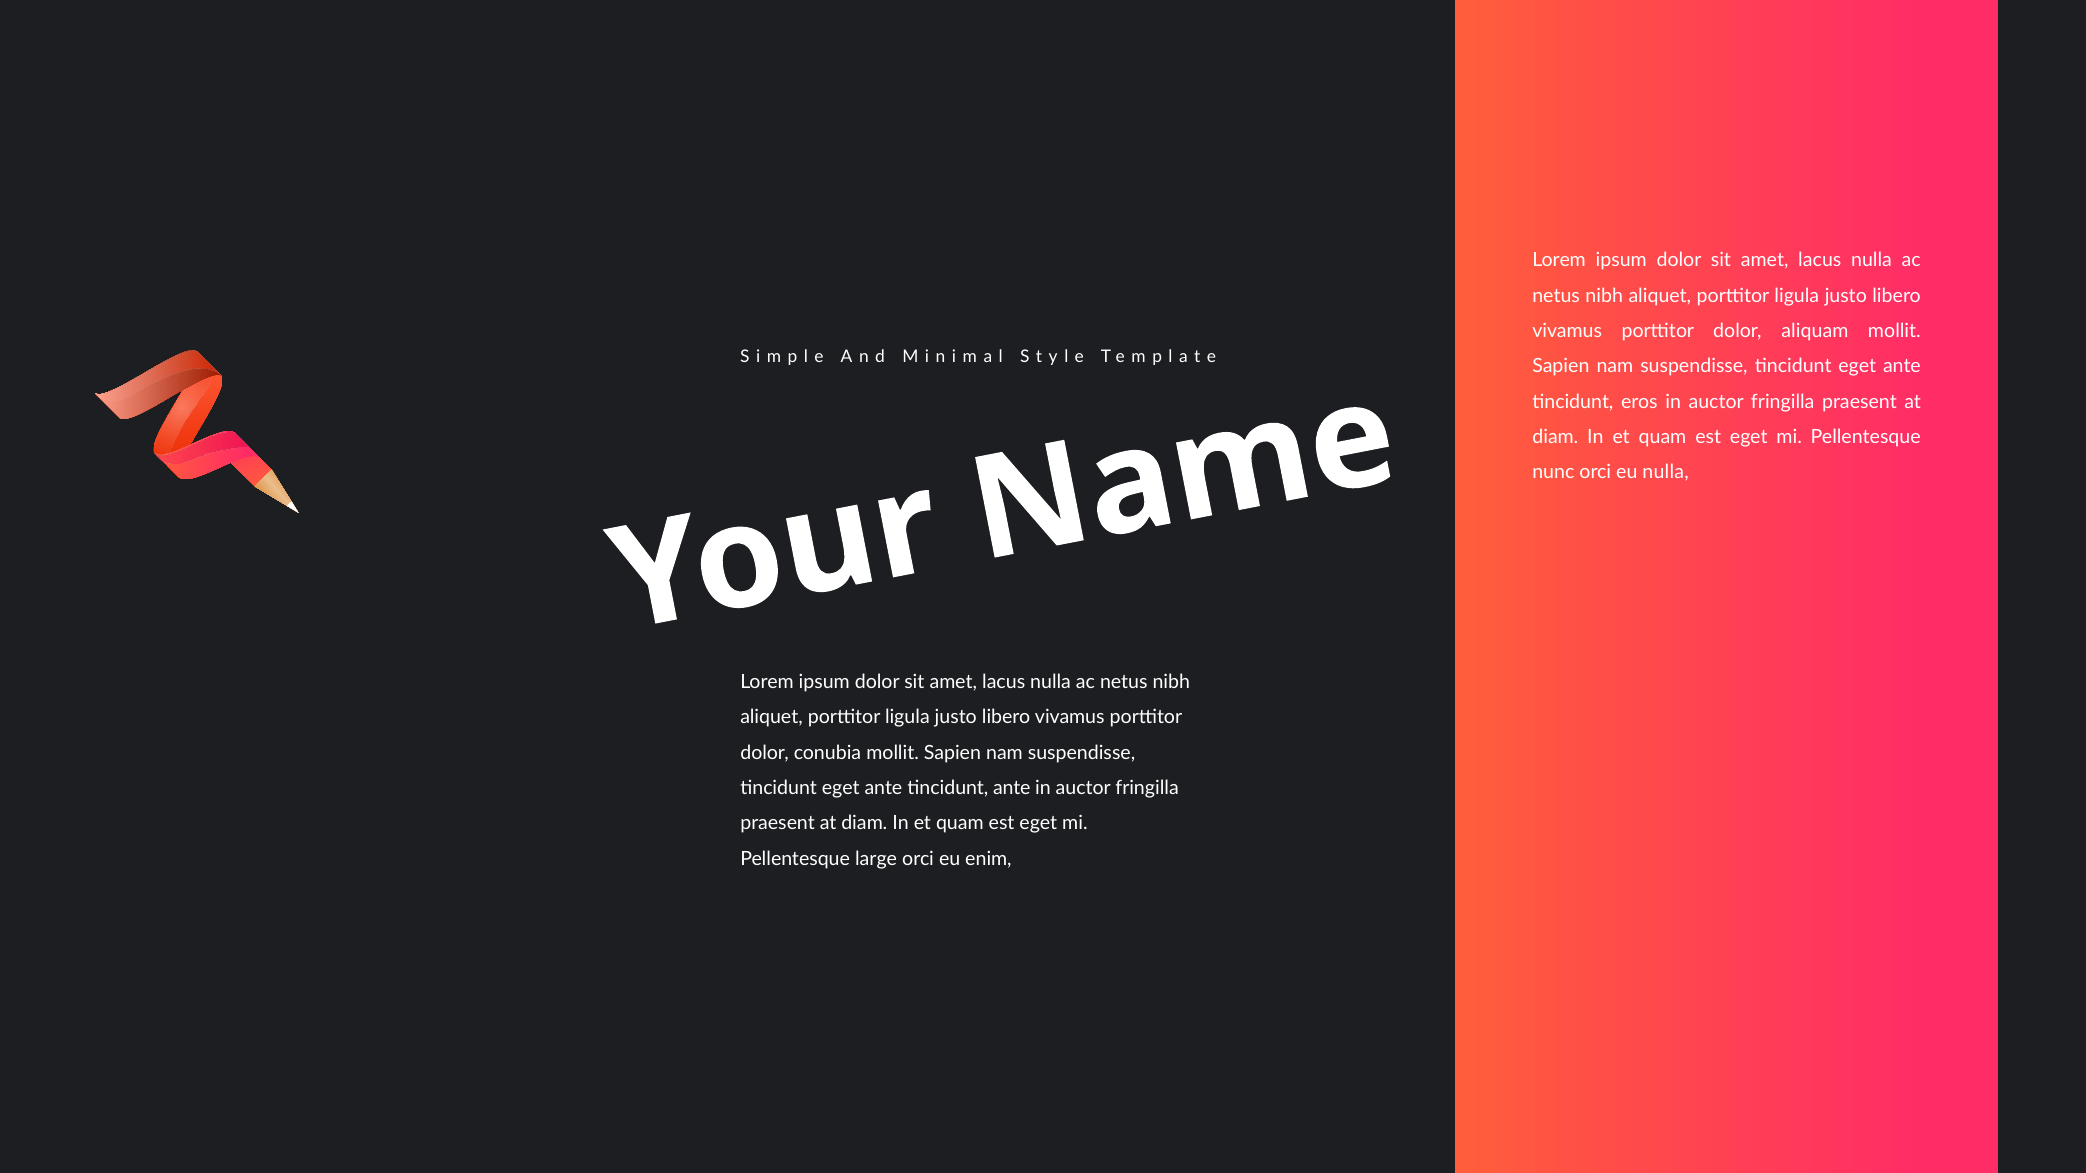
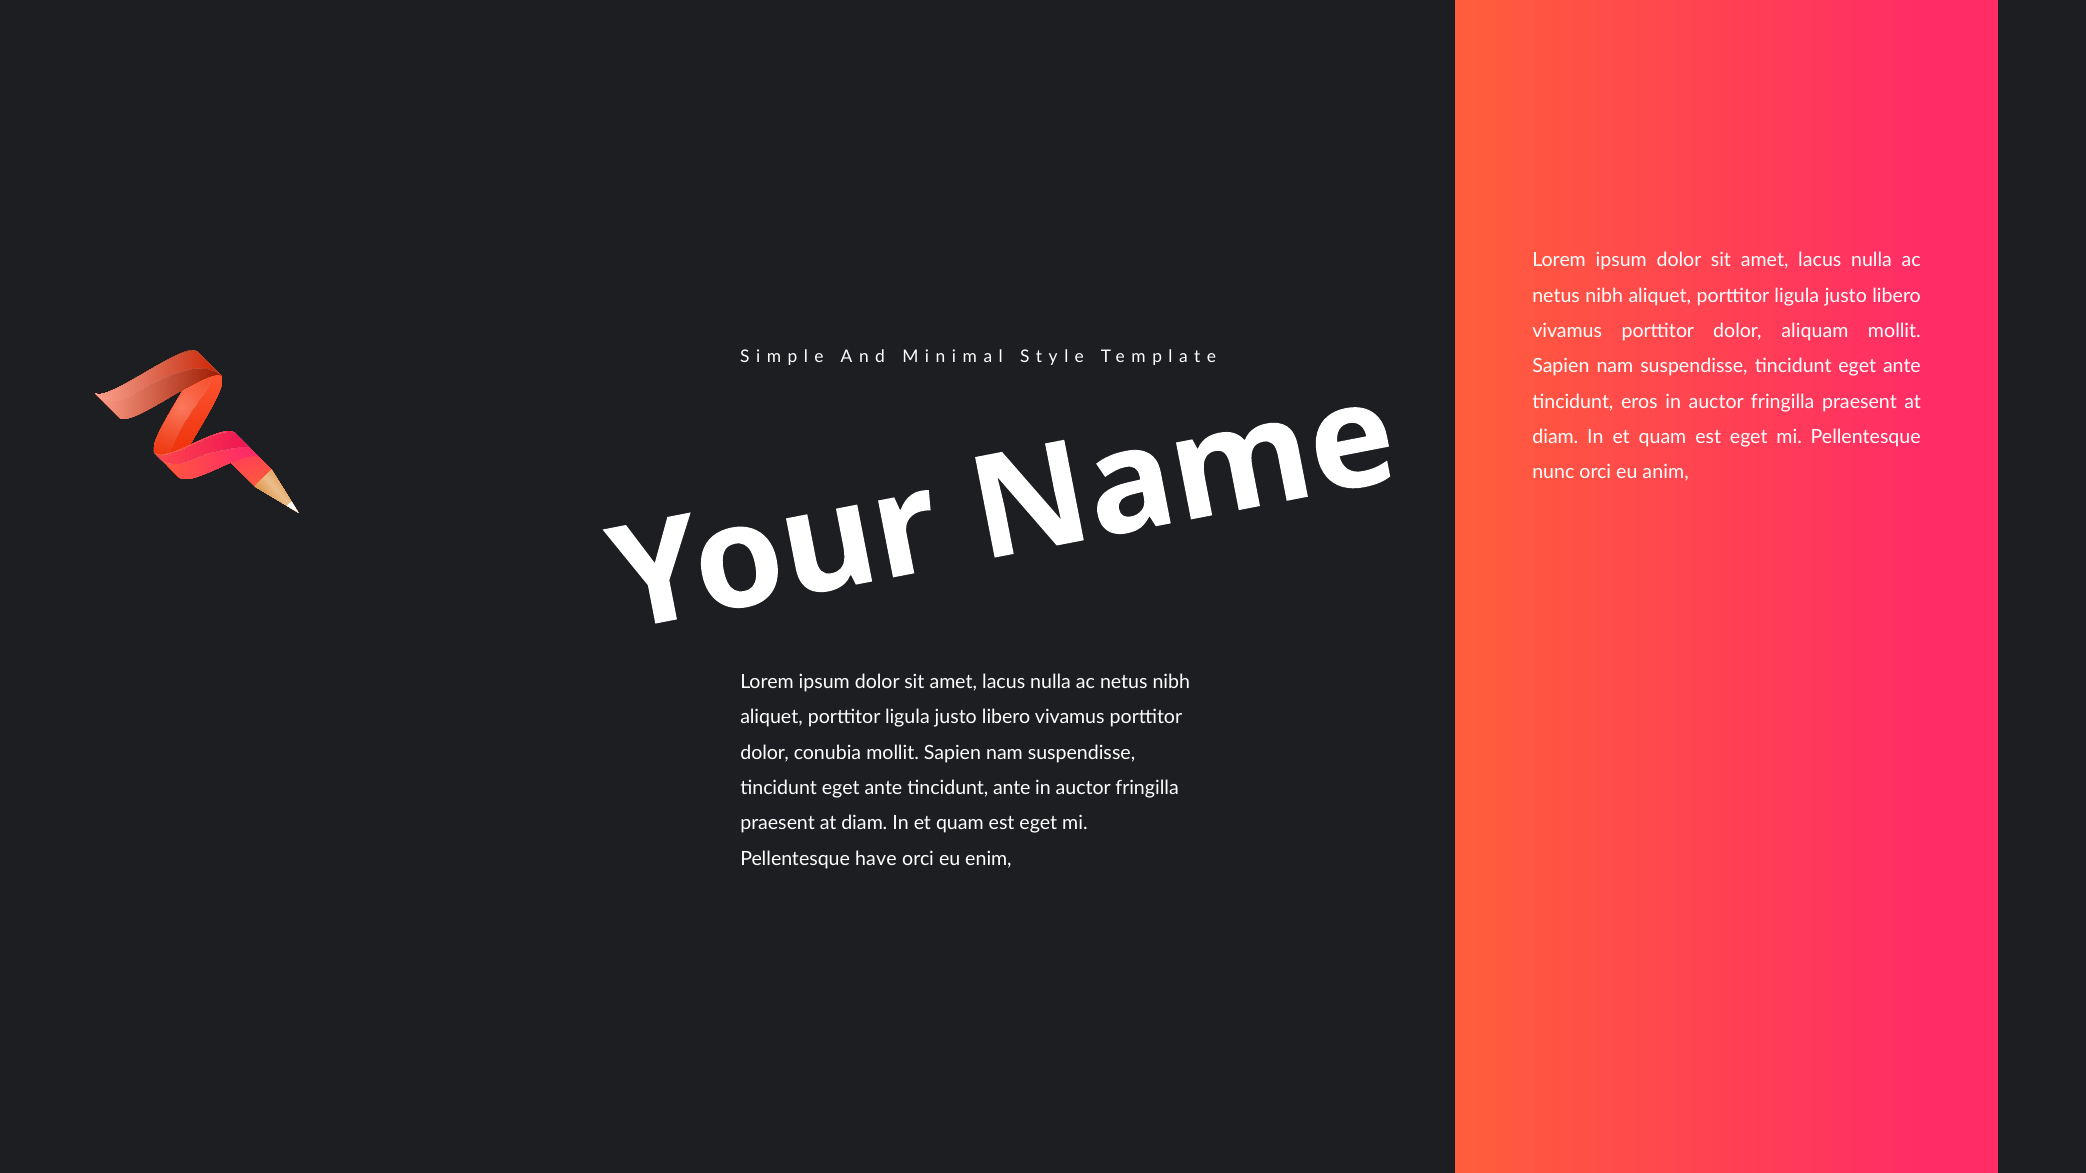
eu nulla: nulla -> anim (1666, 472)
large: large -> have (876, 859)
